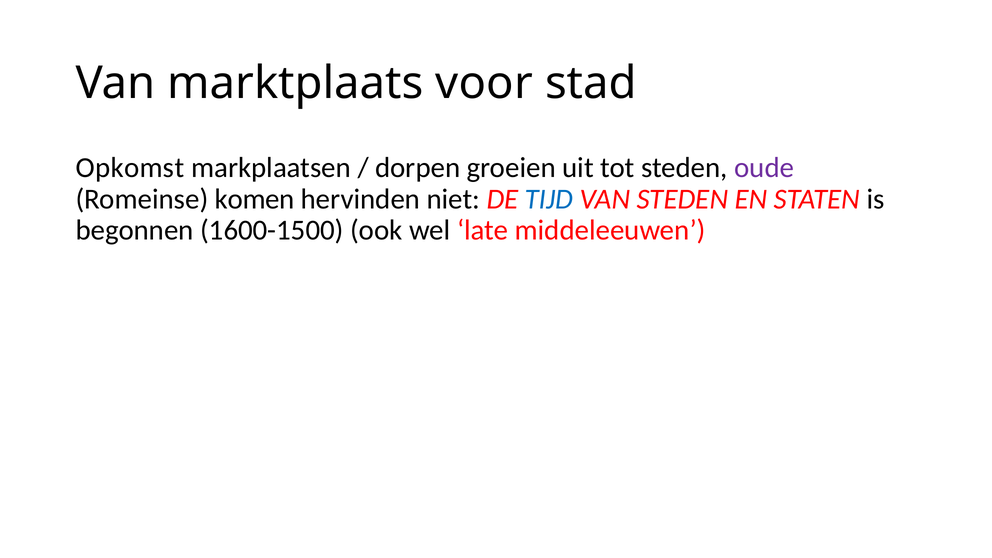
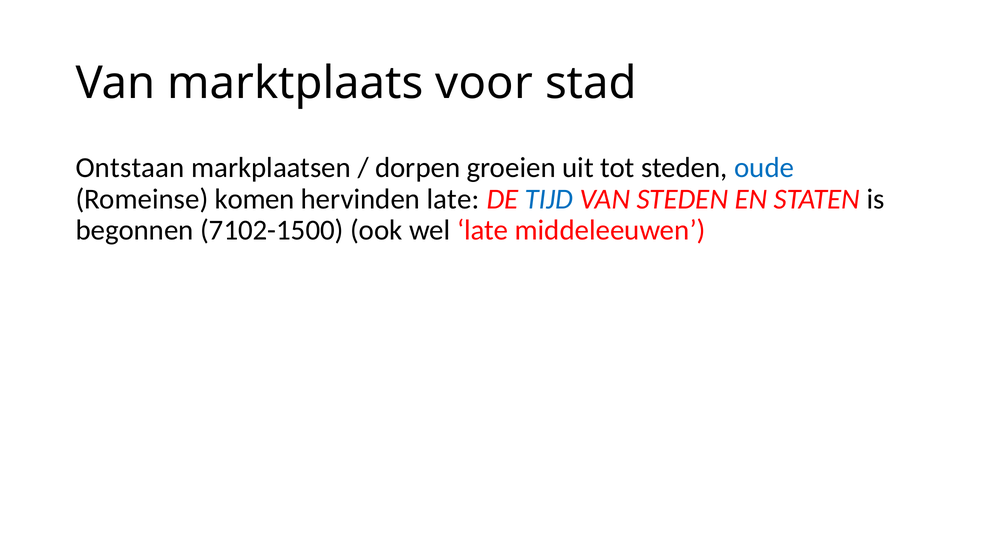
Opkomst: Opkomst -> Ontstaan (130, 168)
oude colour: purple -> blue (764, 168)
hervinden niet: niet -> late (453, 199)
1600-1500: 1600-1500 -> 7102-1500 (272, 230)
